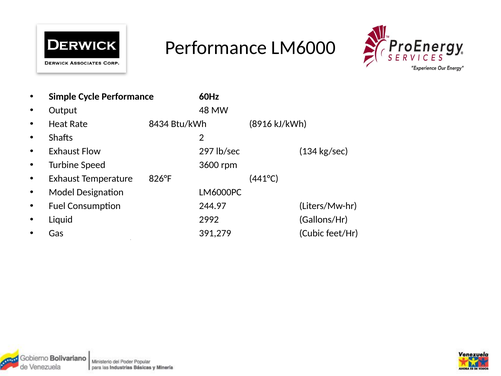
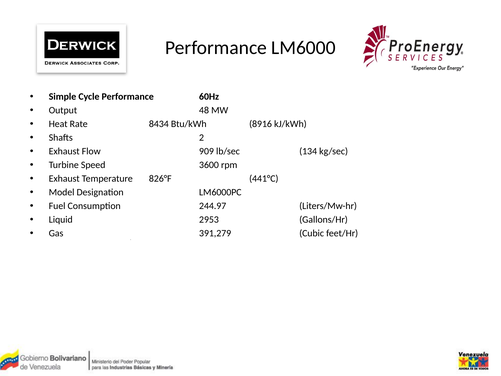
297: 297 -> 909 (206, 151)
2992: 2992 -> 2953 (209, 220)
